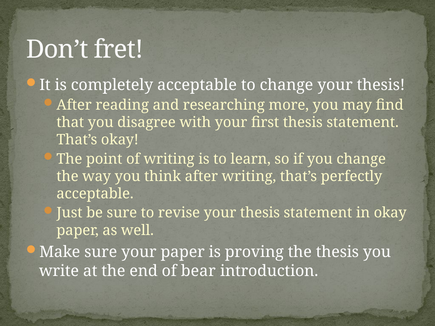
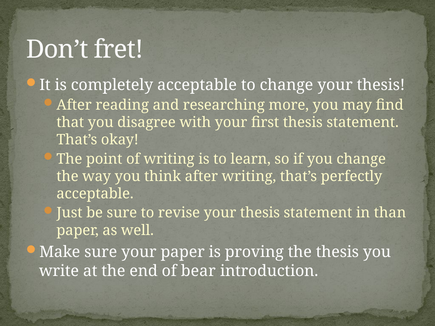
in okay: okay -> than (390, 213)
